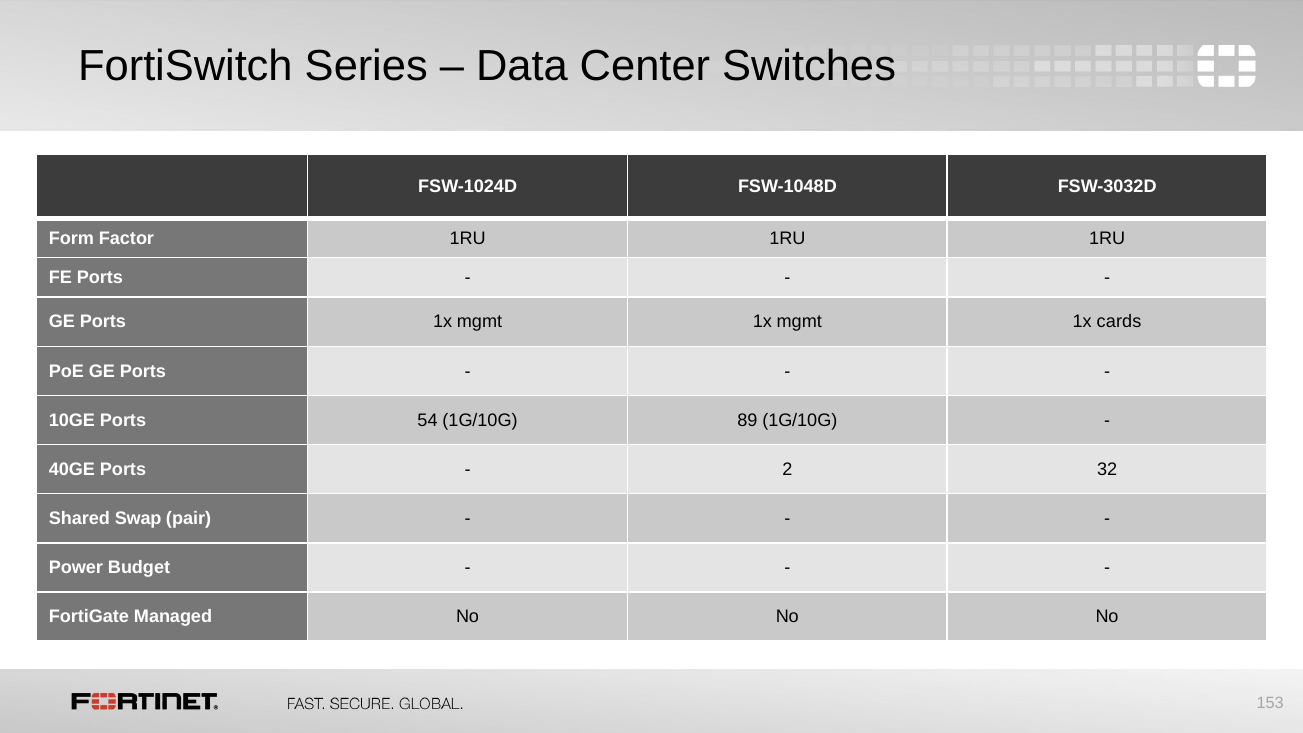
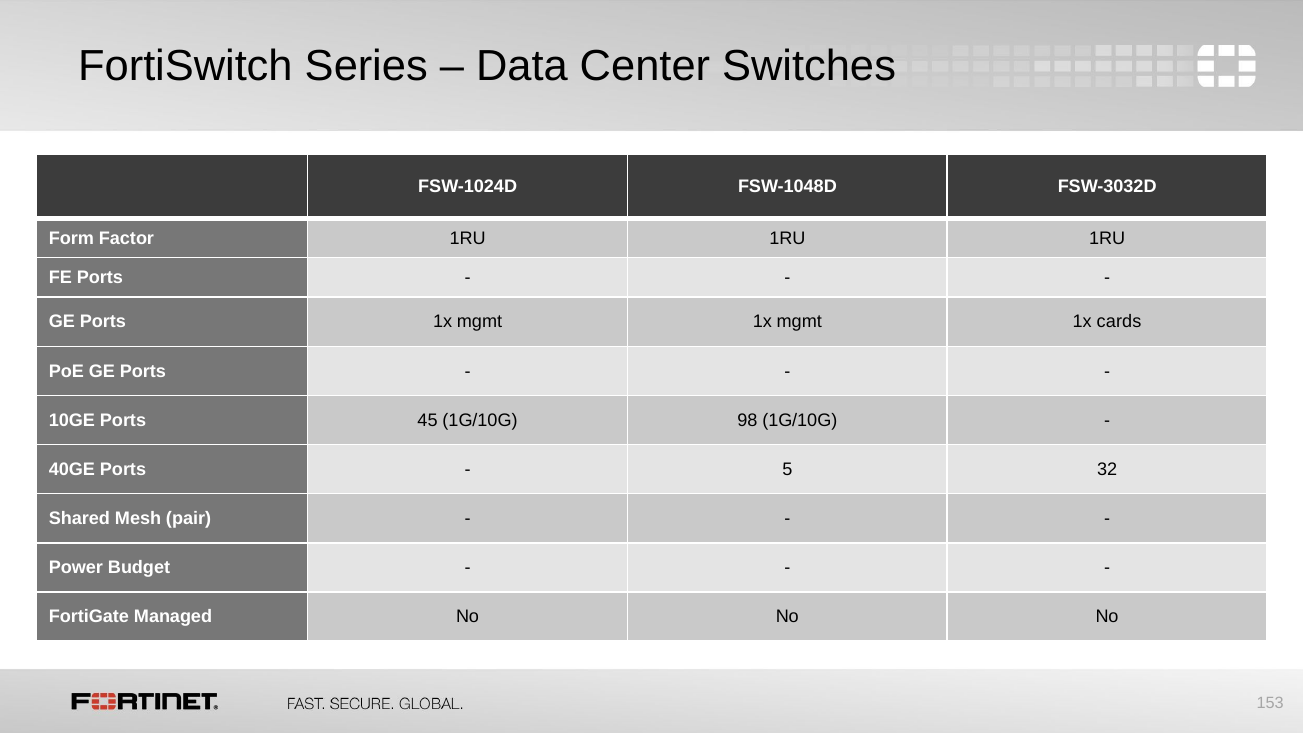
54: 54 -> 45 (428, 420)
89: 89 -> 98 (747, 420)
2: 2 -> 5 (787, 469)
Swap: Swap -> Mesh (138, 519)
